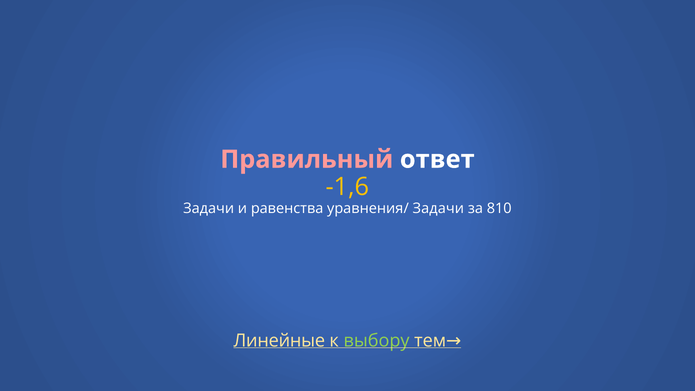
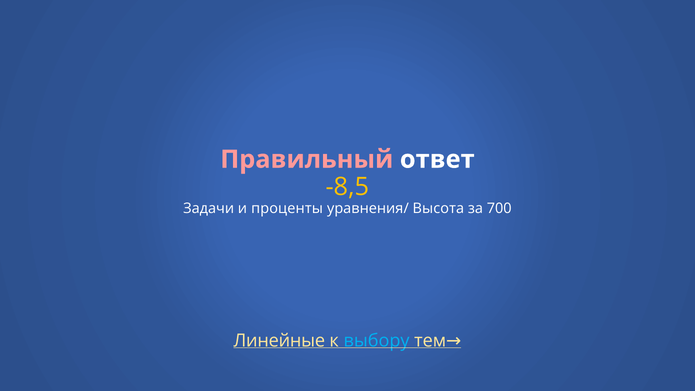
-1,6: -1,6 -> -8,5 (347, 187)
равенства: равенства -> проценты (287, 208)
уравнения/ Задачи: Задачи -> Высота (438, 208)
810: 810 -> 700 (499, 208)
выбору colour: light green -> light blue (377, 341)
